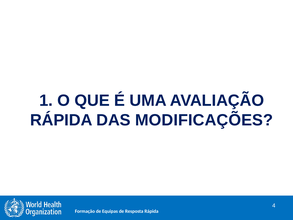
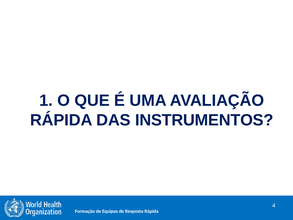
MODIFICAÇÕES: MODIFICAÇÕES -> INSTRUMENTOS (204, 120)
